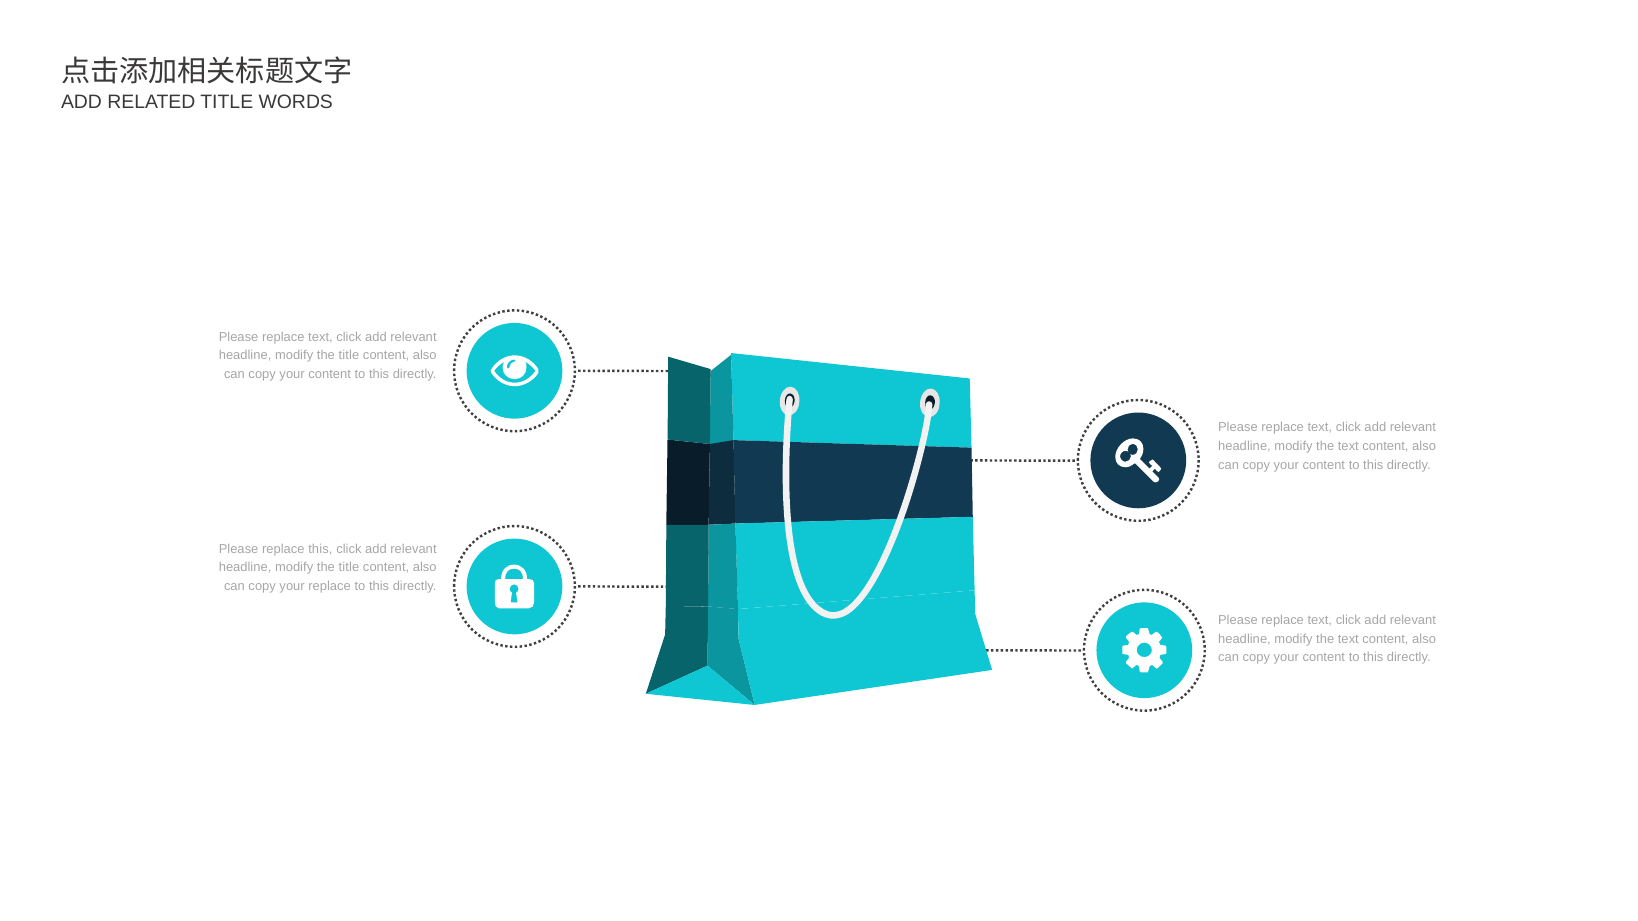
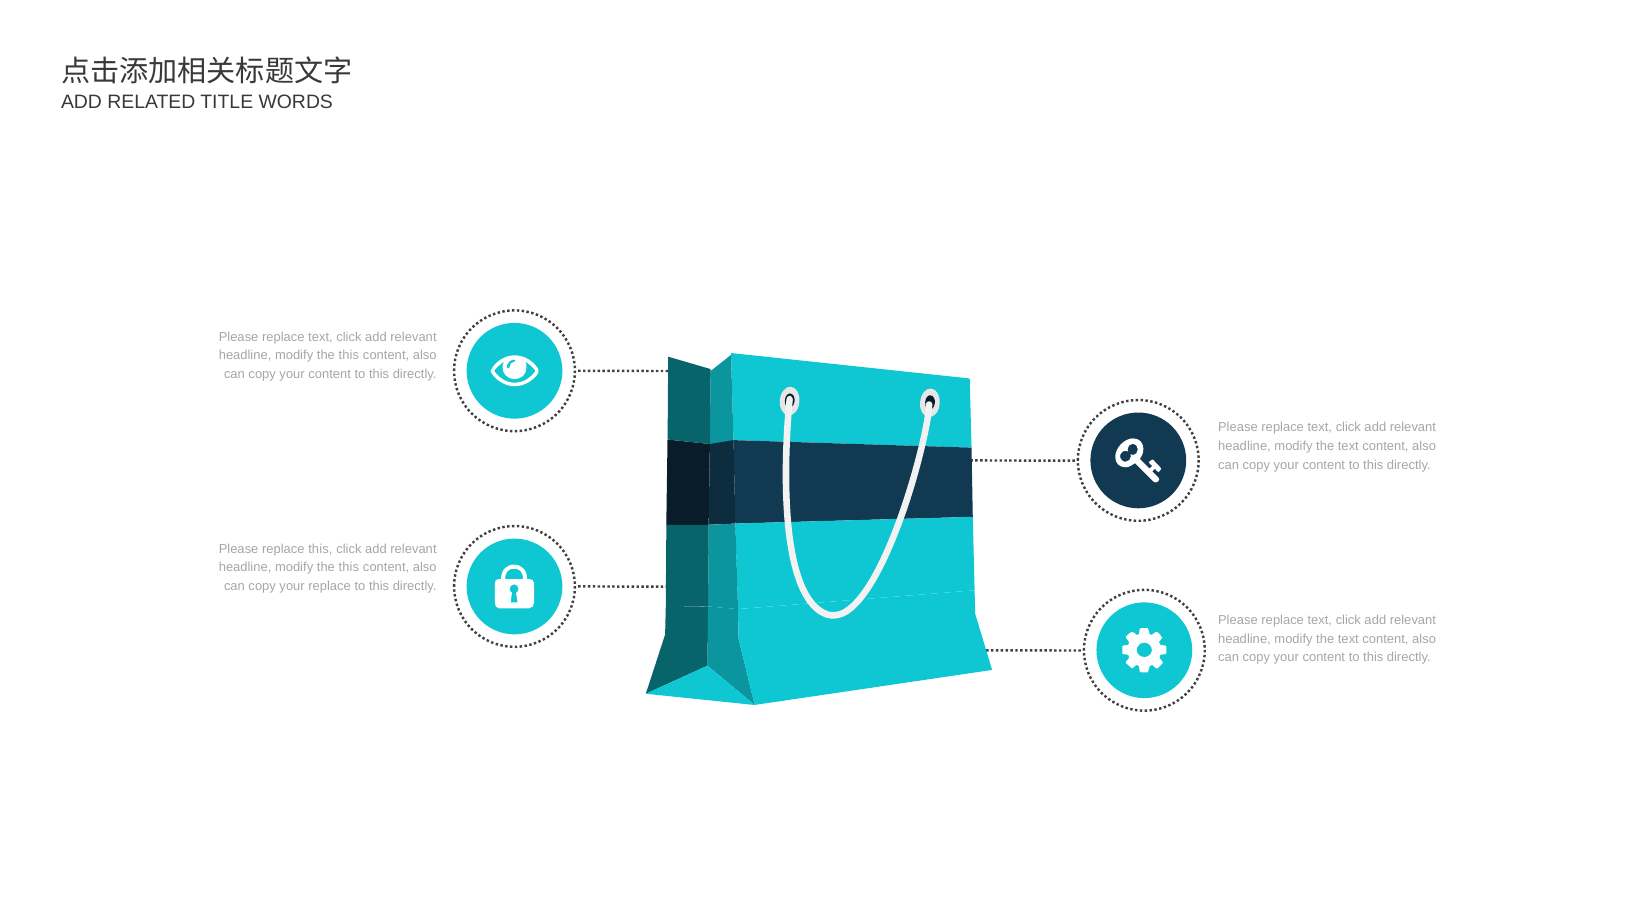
title: title -> this (349, 356)
title: title -> this (349, 568)
